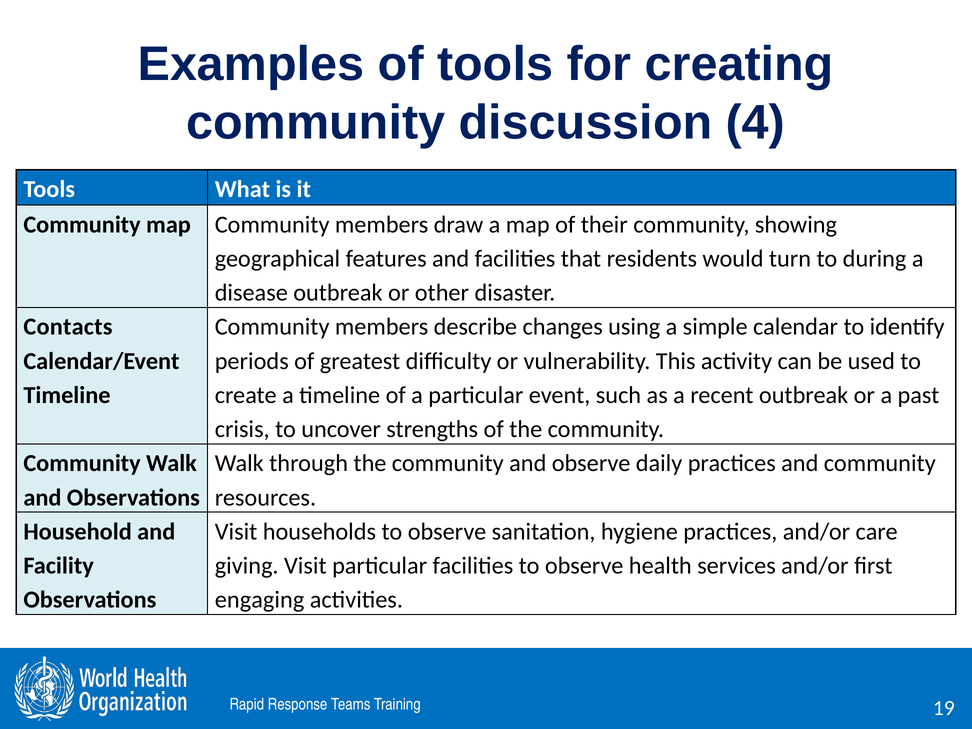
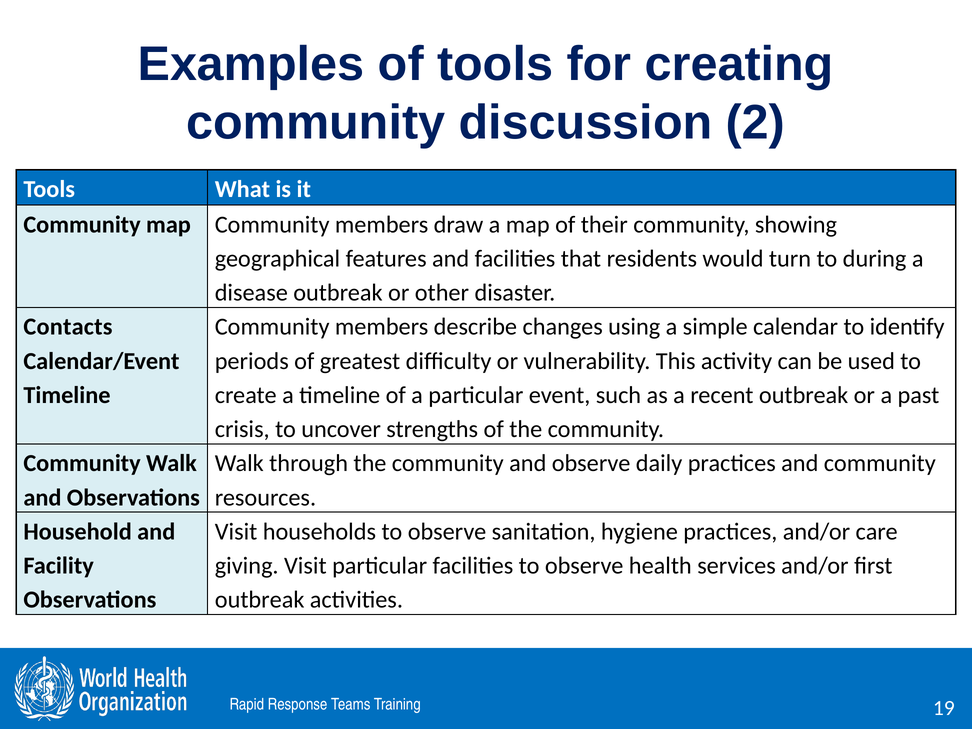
4: 4 -> 2 (755, 122)
engaging: engaging -> outbreak (260, 600)
